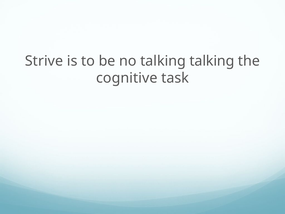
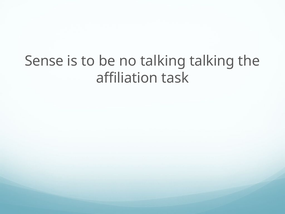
Strive: Strive -> Sense (44, 61)
cognitive: cognitive -> affiliation (127, 78)
